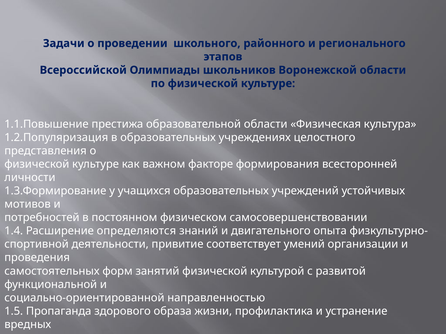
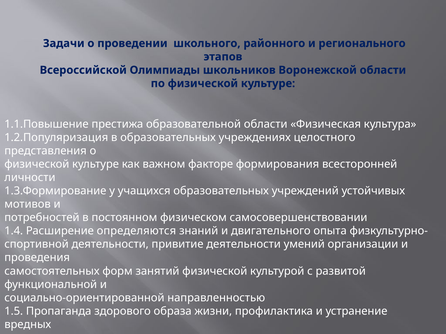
привитие соответствует: соответствует -> деятельности (244, 245)
